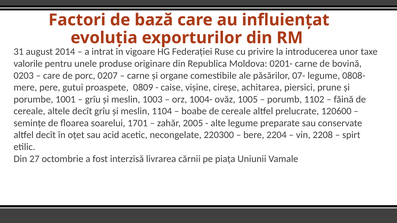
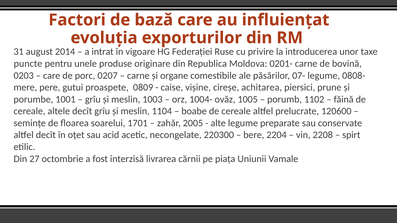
valorile: valorile -> puncte (28, 64)
